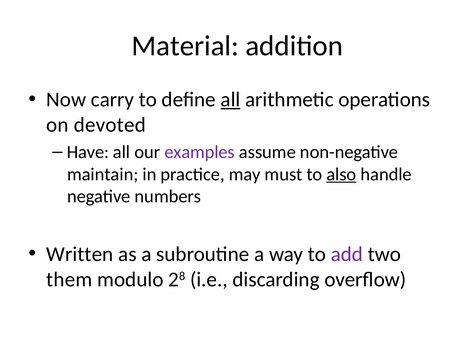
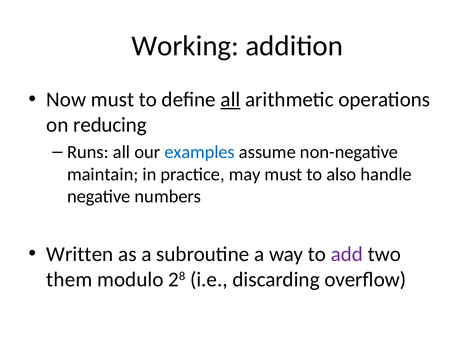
Material: Material -> Working (185, 46)
Now carry: carry -> must (112, 100)
devoted: devoted -> reducing (110, 125)
Have: Have -> Runs (88, 152)
examples colour: purple -> blue (200, 152)
also underline: present -> none (341, 174)
